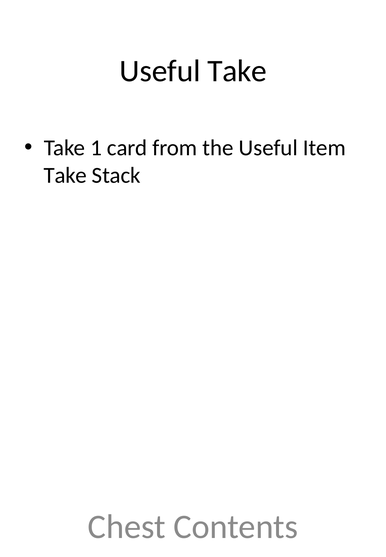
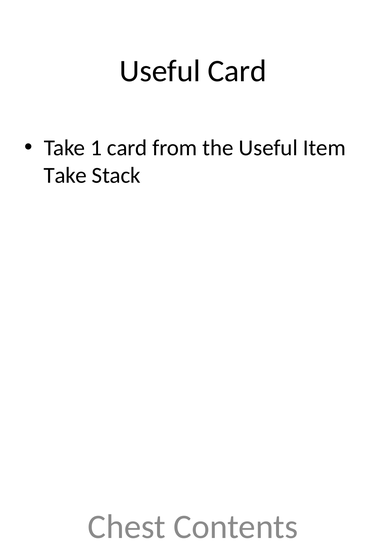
Useful Take: Take -> Card (237, 71)
